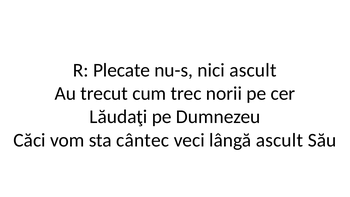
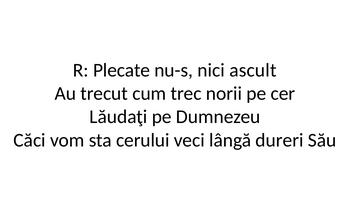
cântec: cântec -> cerului (143, 140)
lângă ascult: ascult -> dureri (280, 140)
